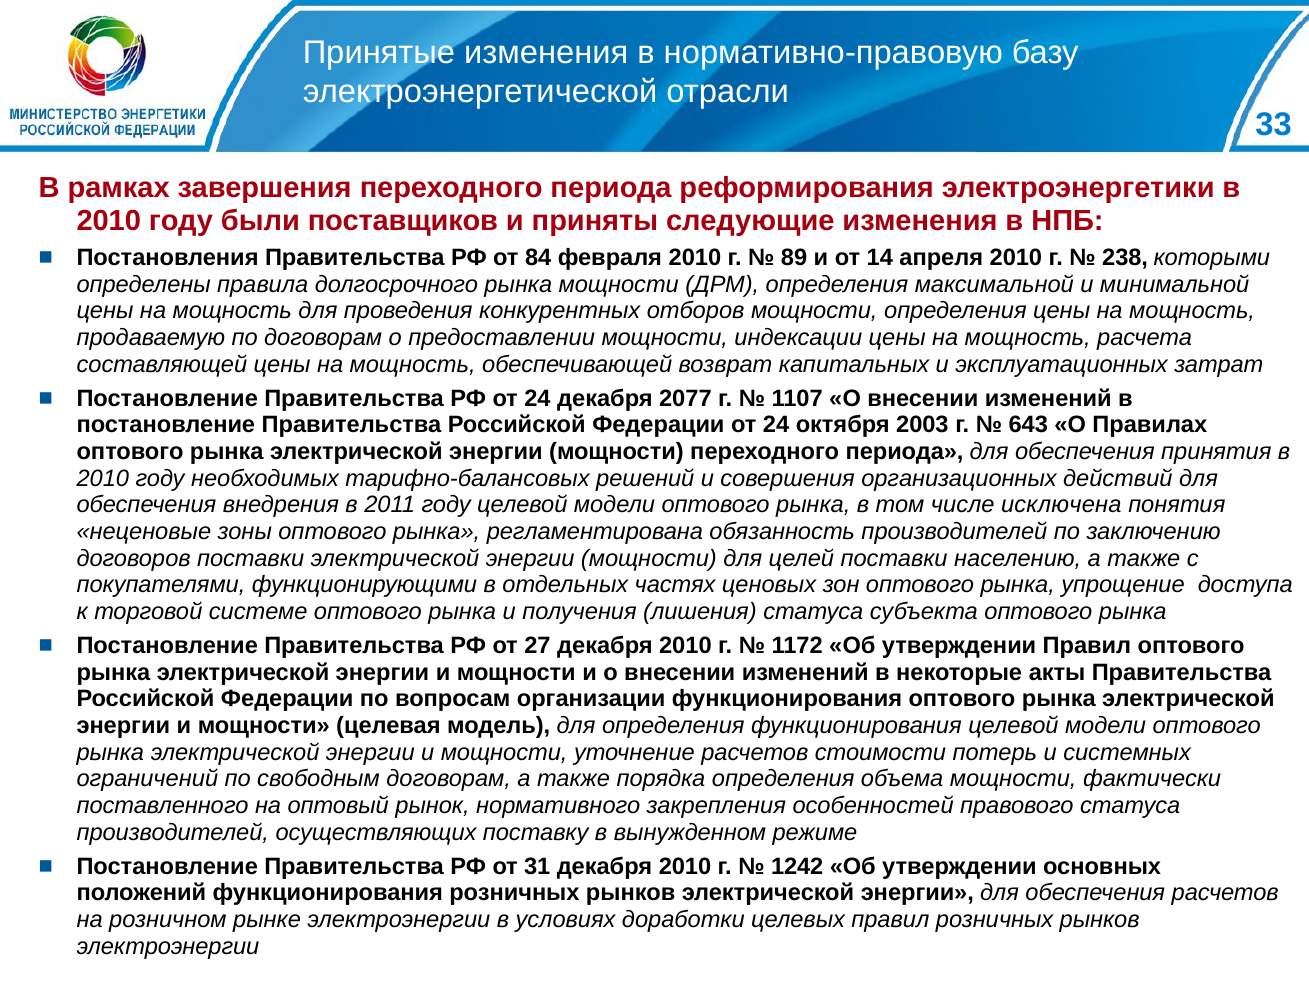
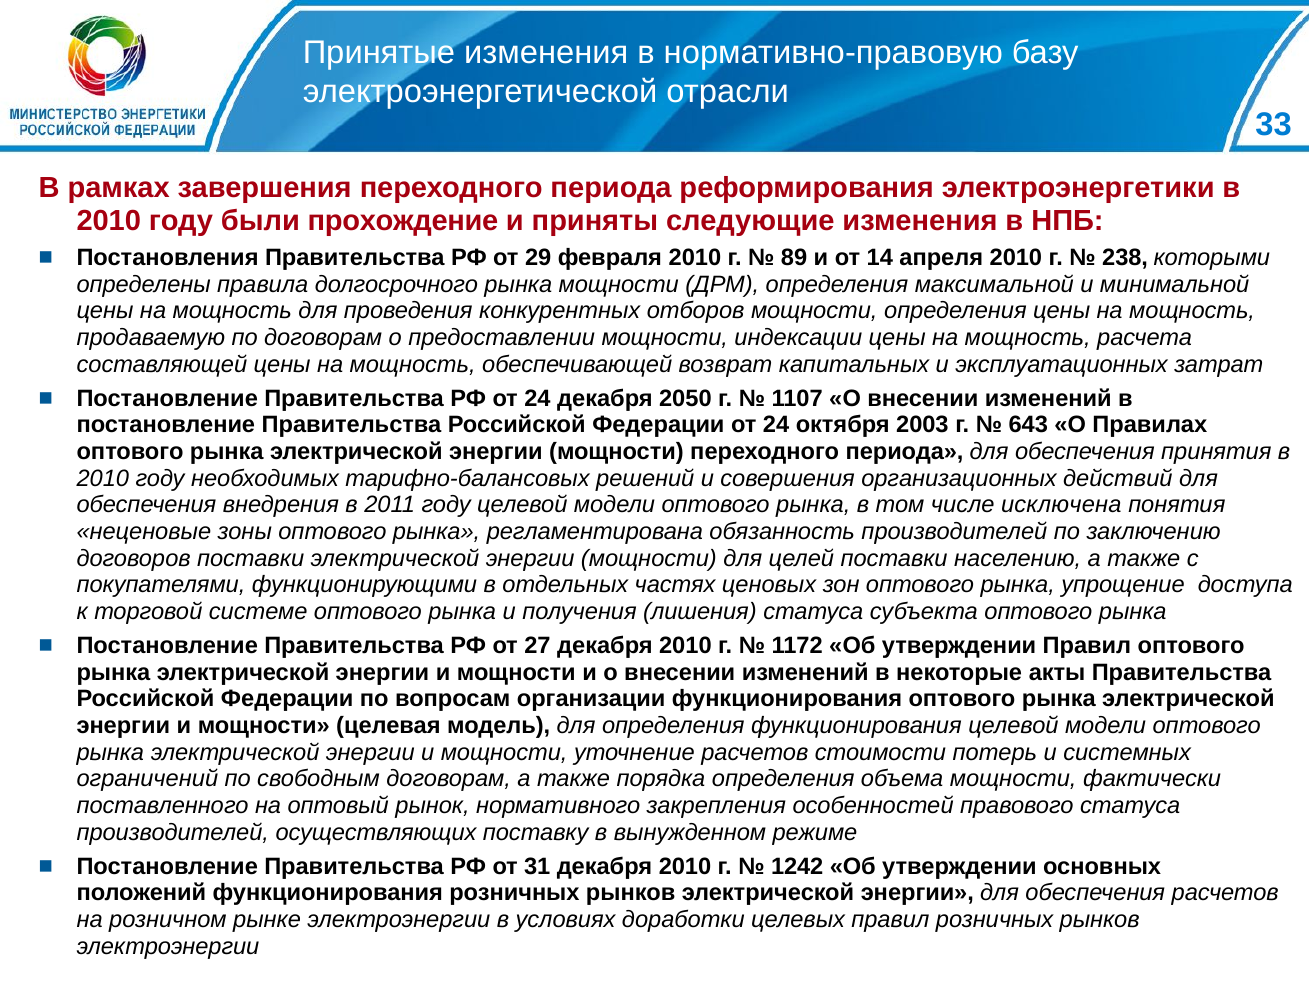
поставщиков: поставщиков -> прохождение (403, 221)
84: 84 -> 29 (538, 258)
2077: 2077 -> 2050 (685, 399)
